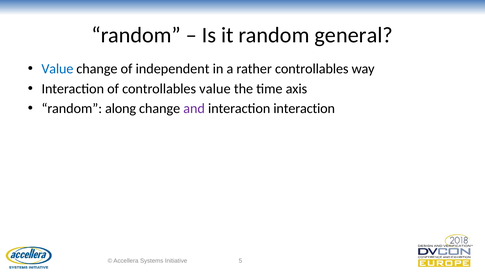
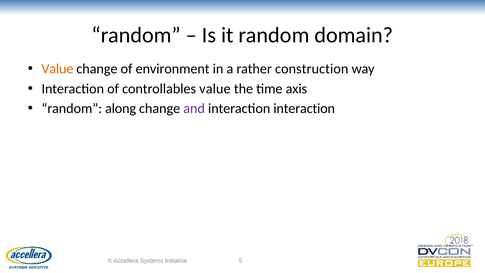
general: general -> domain (354, 35)
Value colour: blue -> orange (57, 69)
independent: independent -> environment (173, 69)
rather controllables: controllables -> construction (312, 69)
